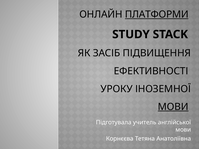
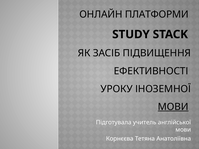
ПЛАТФОРМИ underline: present -> none (157, 14)
